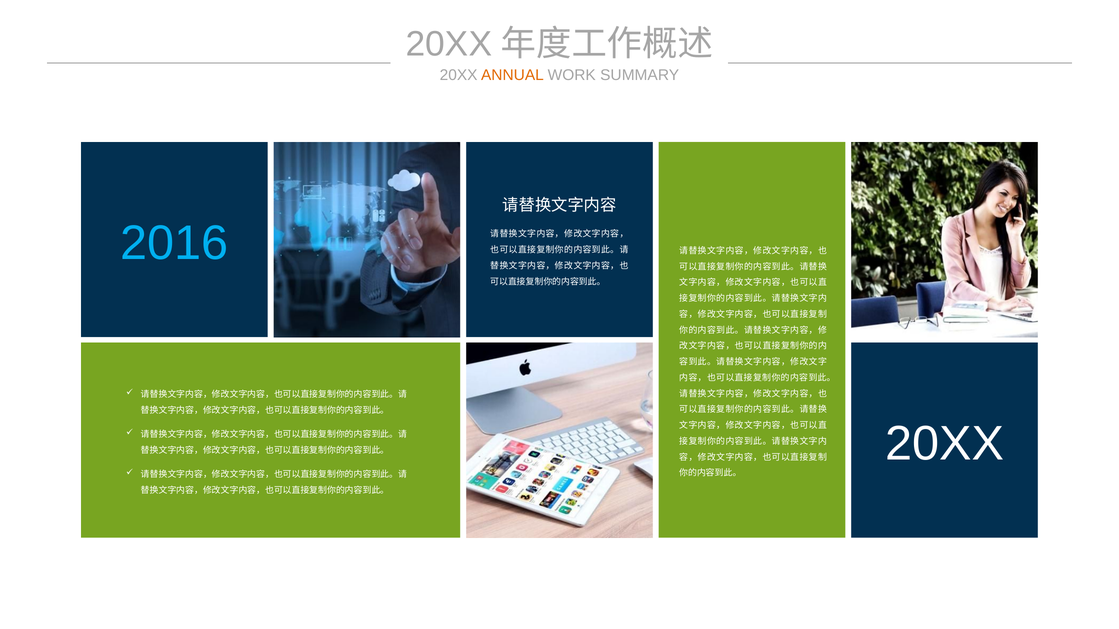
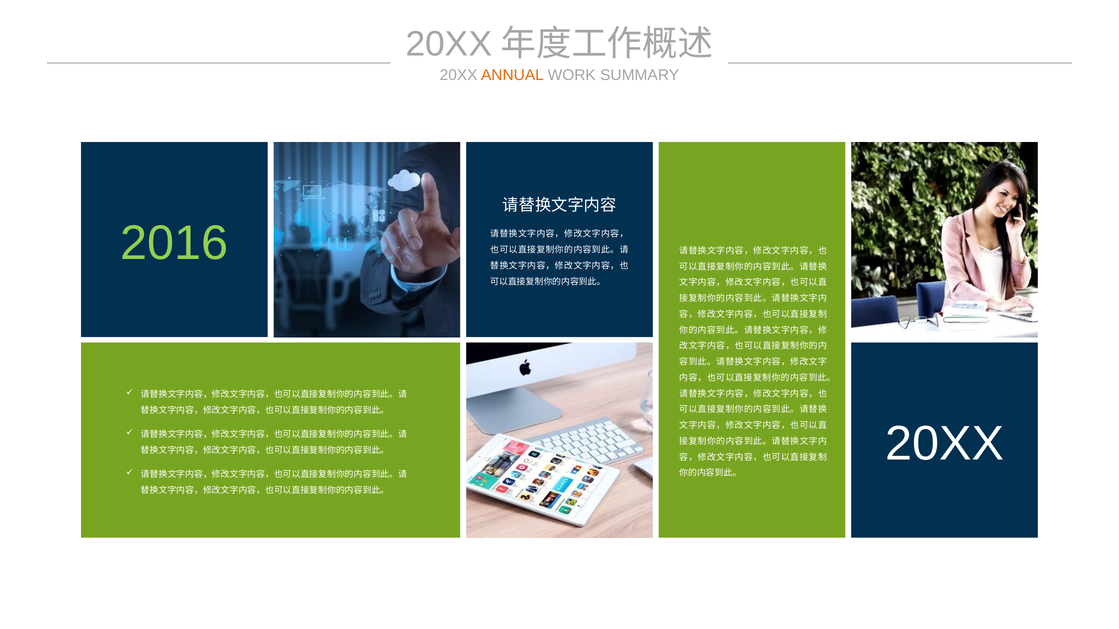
2016 colour: light blue -> light green (174, 243)
